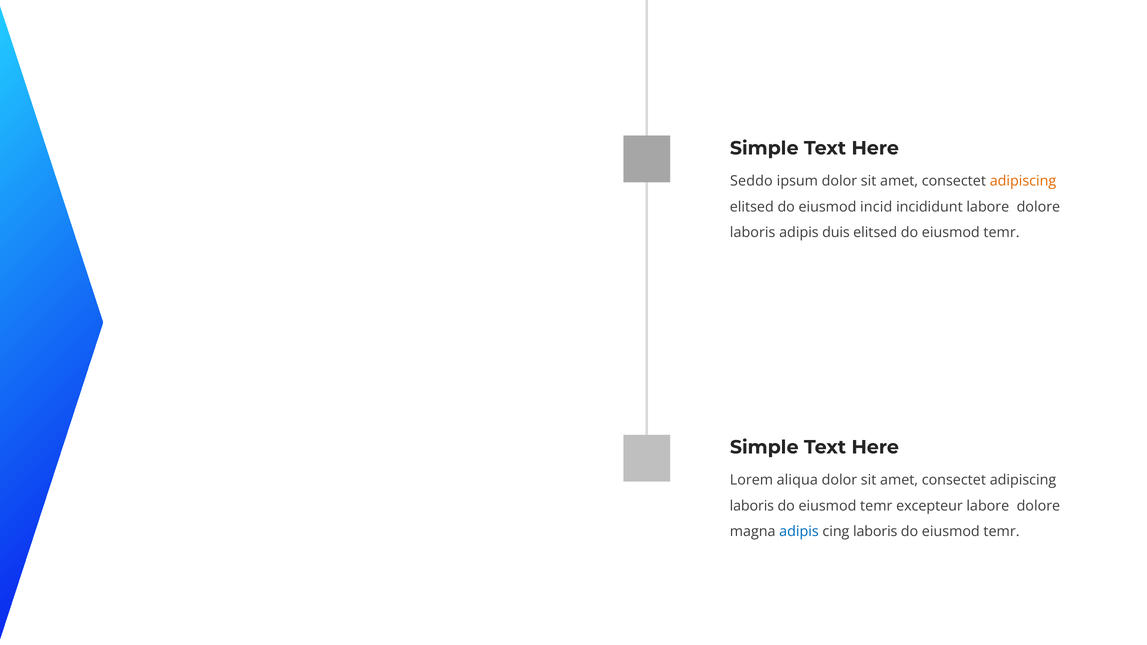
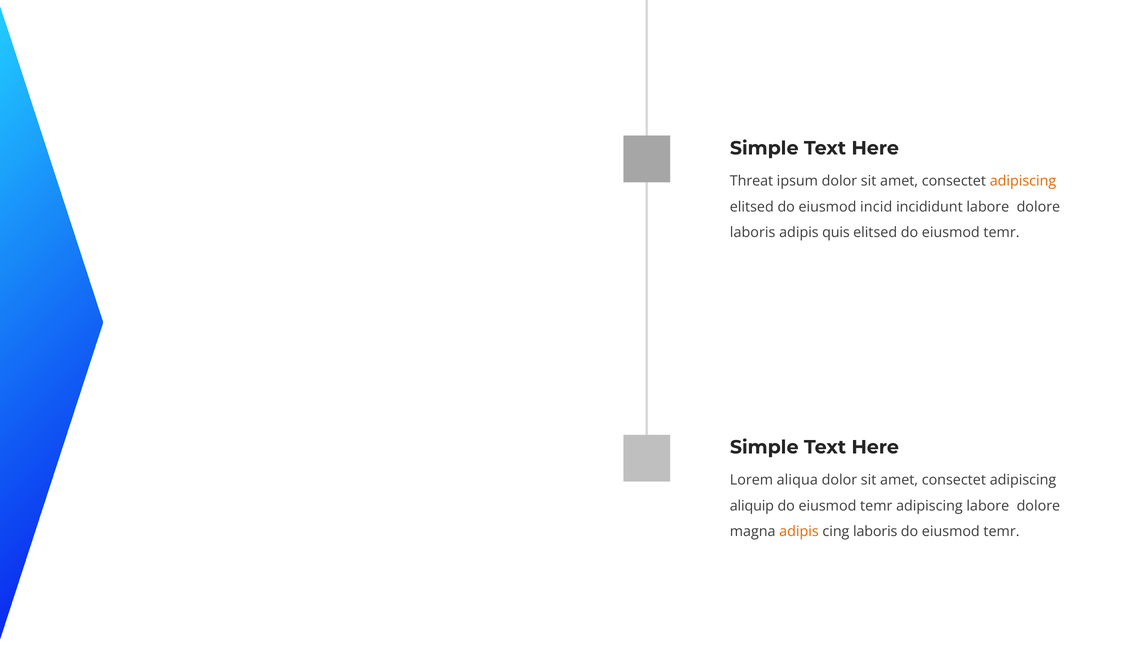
Seddo: Seddo -> Threat (751, 181)
duis: duis -> quis (836, 233)
laboris: laboris -> aliquip (752, 506)
temr excepteur: excepteur -> adipiscing (929, 506)
adipis colour: blue -> orange (799, 532)
